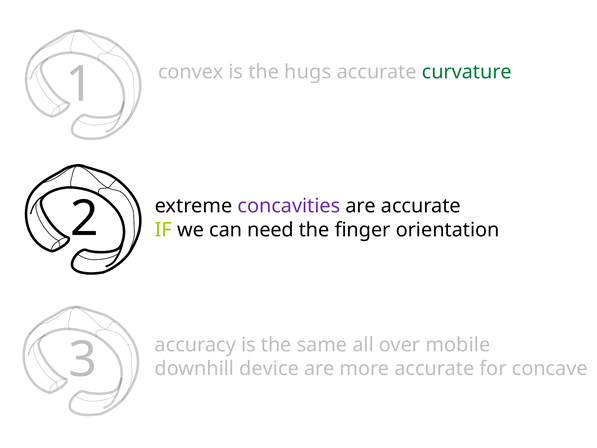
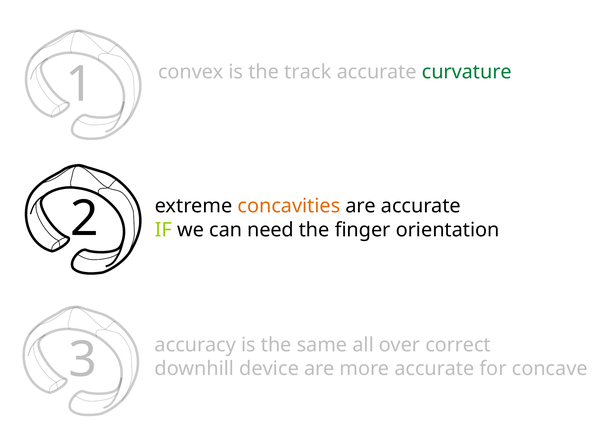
hugs: hugs -> track (308, 72)
concavities colour: purple -> orange (289, 206)
mobile: mobile -> correct (458, 345)
